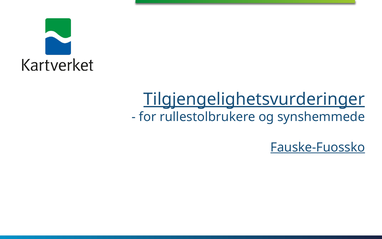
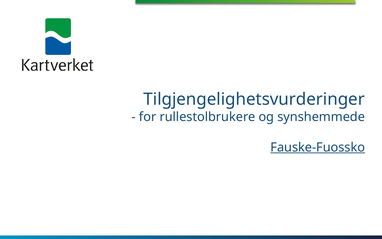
Tilgjengelighetsvurderinger underline: present -> none (254, 99)
